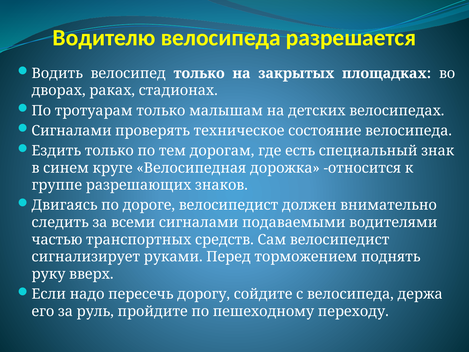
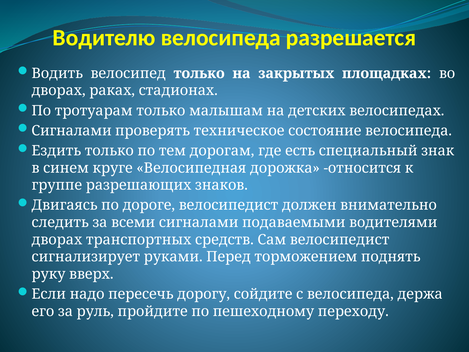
частью: частью -> дворах (57, 240)
